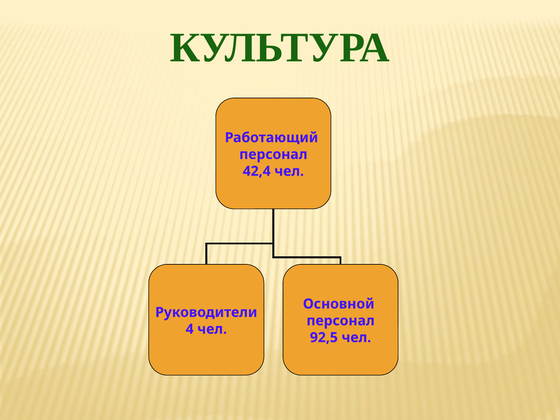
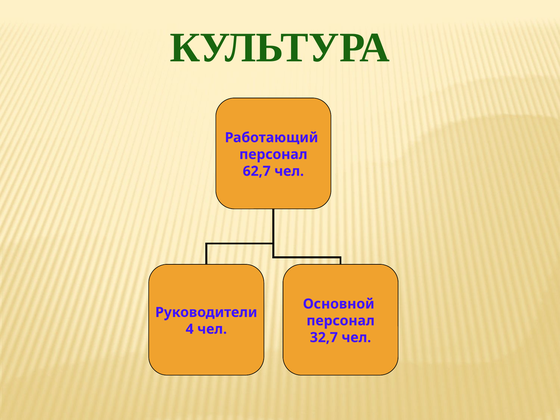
42,4: 42,4 -> 62,7 (257, 171)
92,5: 92,5 -> 32,7 (324, 338)
